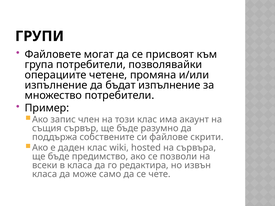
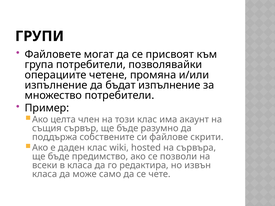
запис: запис -> целта (63, 120)
